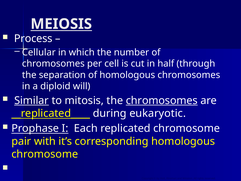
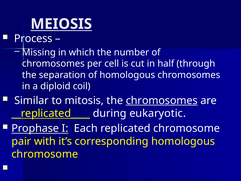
Cellular: Cellular -> Missing (39, 52)
will: will -> coil (82, 86)
Similar underline: present -> none (32, 100)
